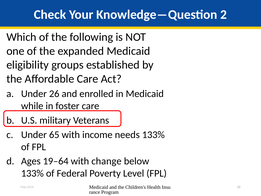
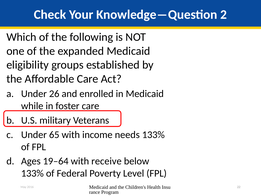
change: change -> receive (106, 161)
